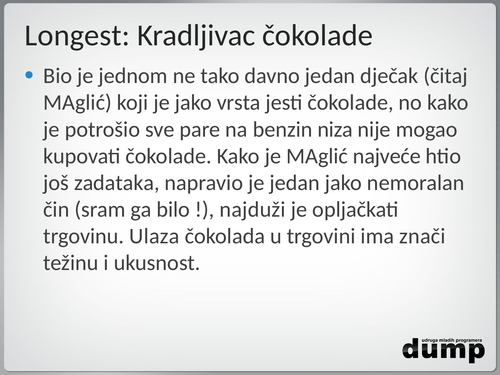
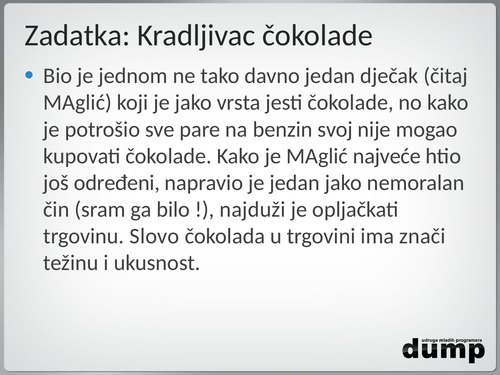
Longest: Longest -> Zadatka (77, 35)
niza: niza -> svoj (335, 129)
zadataka: zadataka -> određeni (117, 183)
Ulaza: Ulaza -> Slovo (154, 236)
